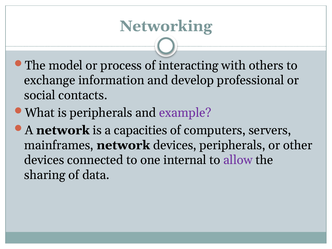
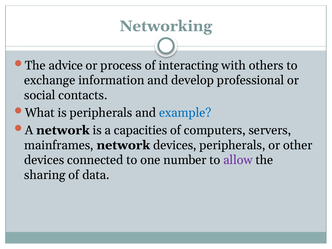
model: model -> advice (66, 65)
example colour: purple -> blue (185, 113)
internal: internal -> number (185, 160)
